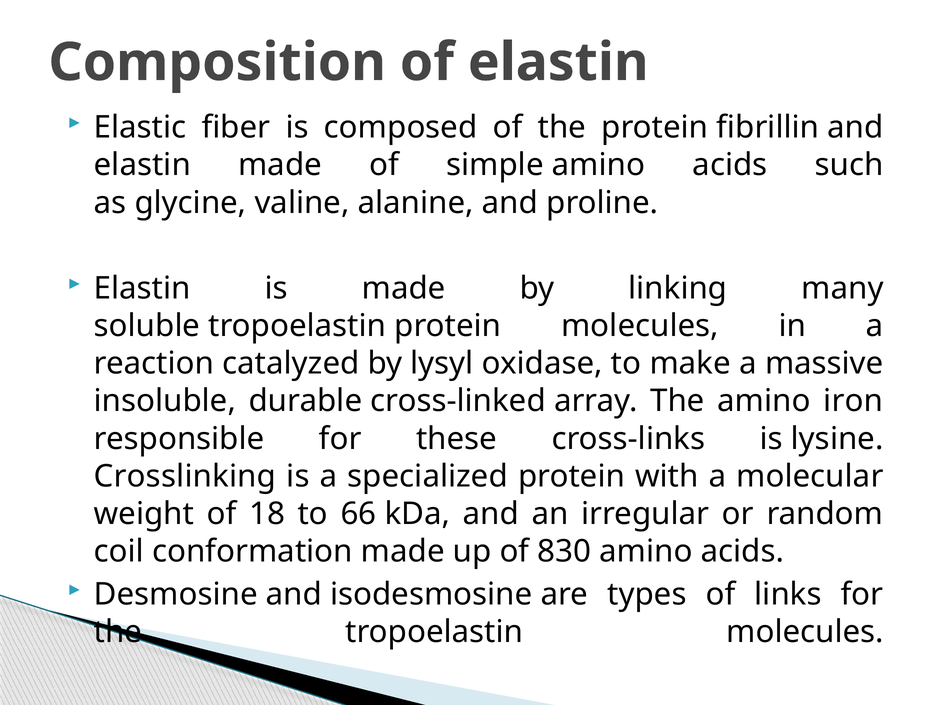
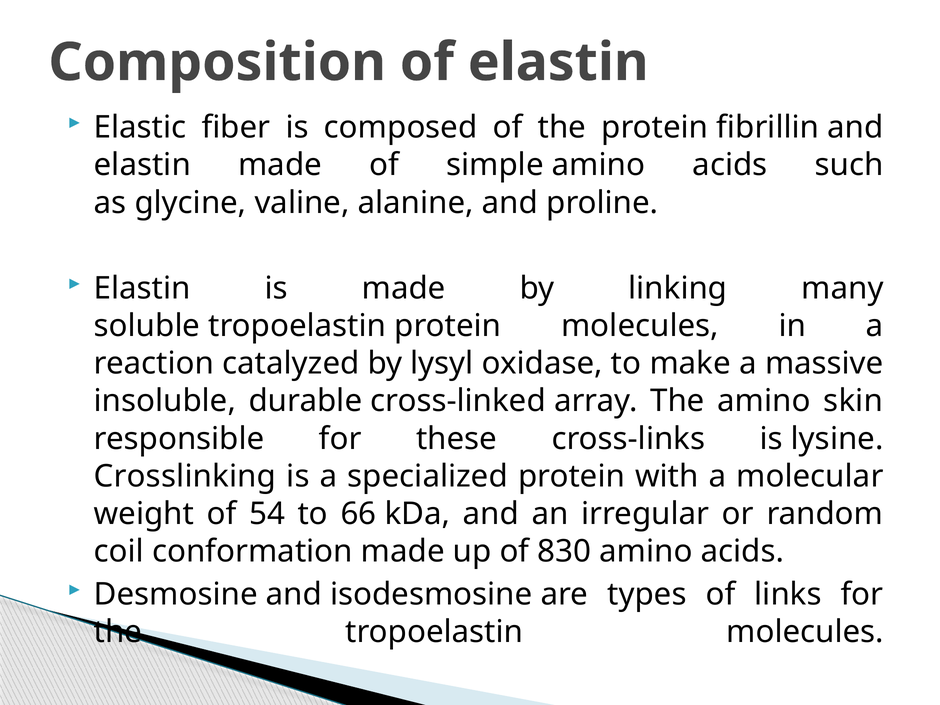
iron: iron -> skin (853, 401)
18: 18 -> 54 (267, 514)
